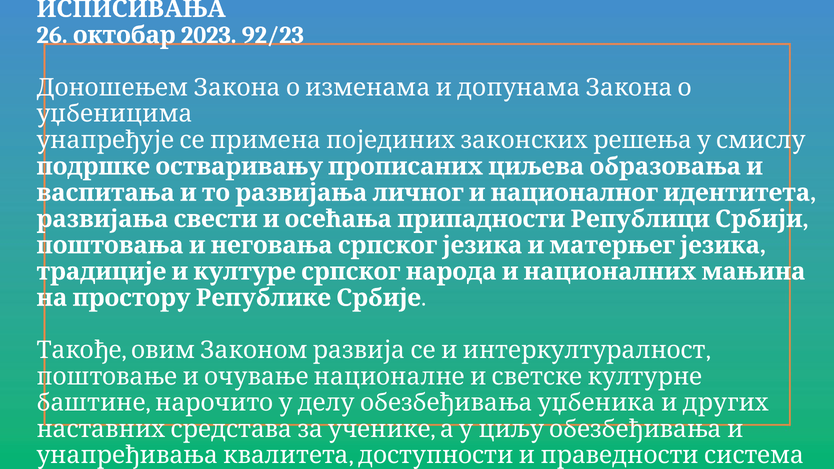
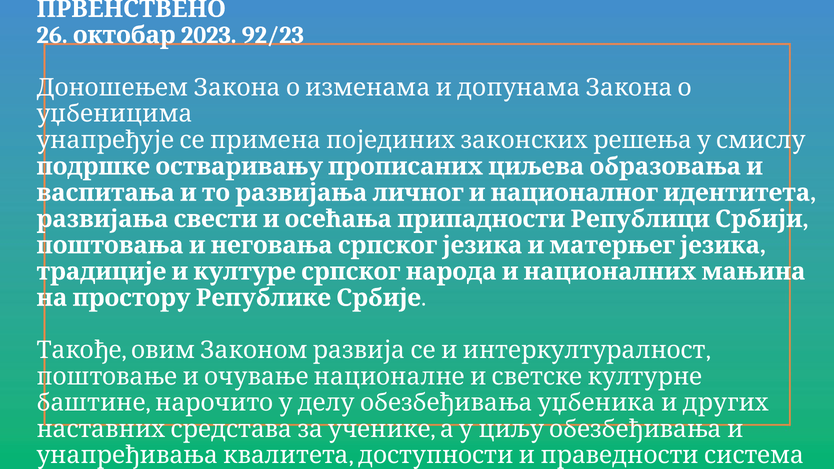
ИСПИСИВАЊА: ИСПИСИВАЊА -> ПРВЕНСТВЕНО (131, 9)
